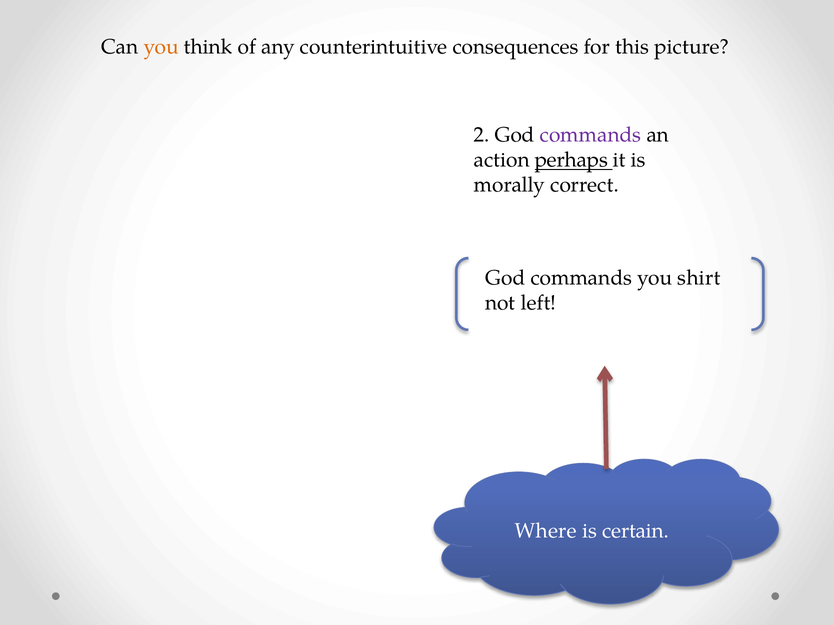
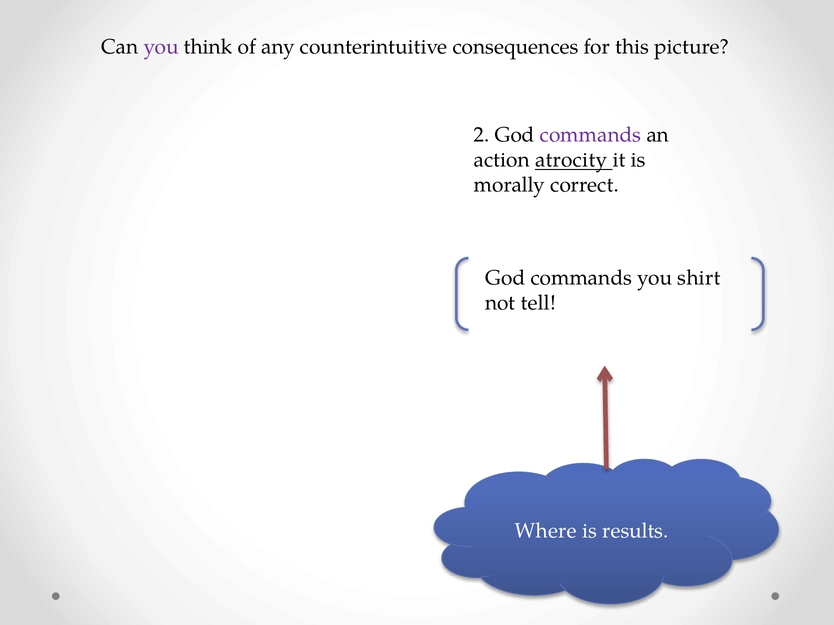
you colour: orange -> purple (161, 47)
perhaps: perhaps -> atrocity (571, 160)
left: left -> tell (538, 303)
certain: certain -> results (635, 531)
